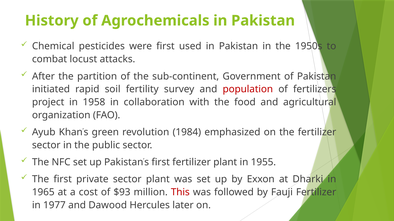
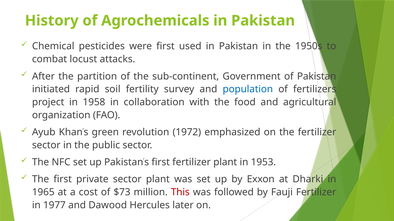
population colour: red -> blue (248, 89)
1984: 1984 -> 1972 (187, 133)
1955: 1955 -> 1953 (263, 163)
$93: $93 -> $73 (122, 193)
